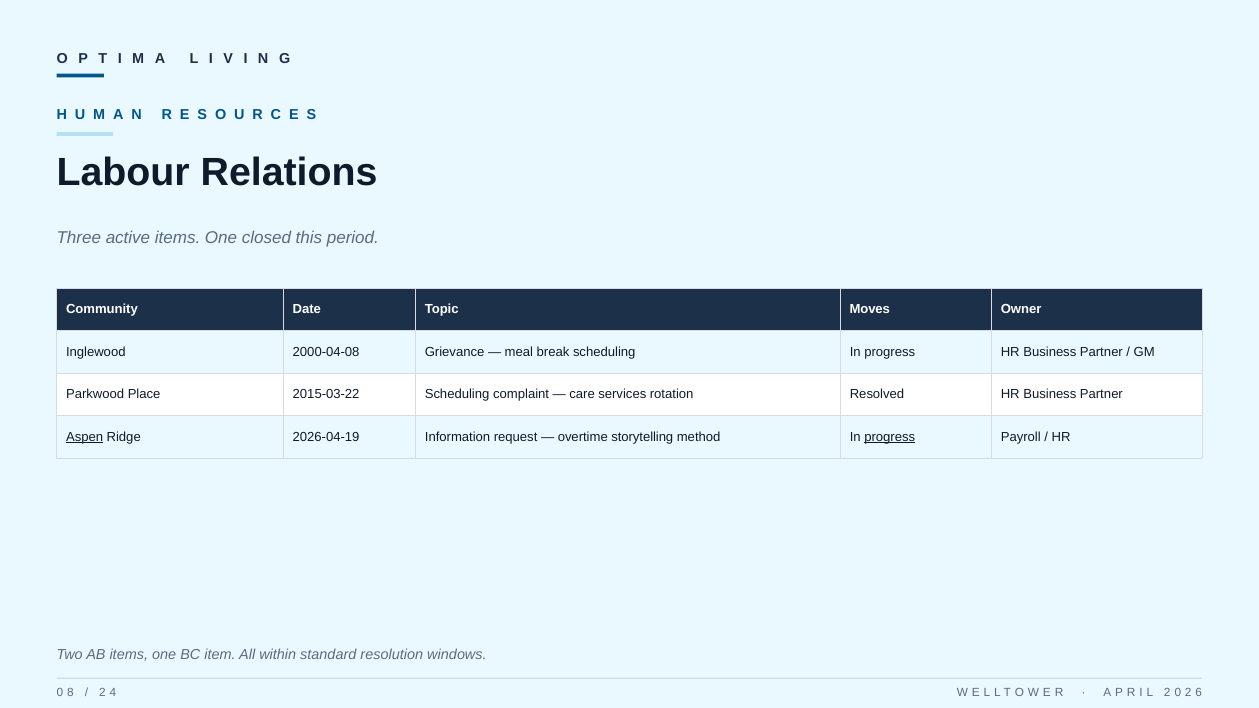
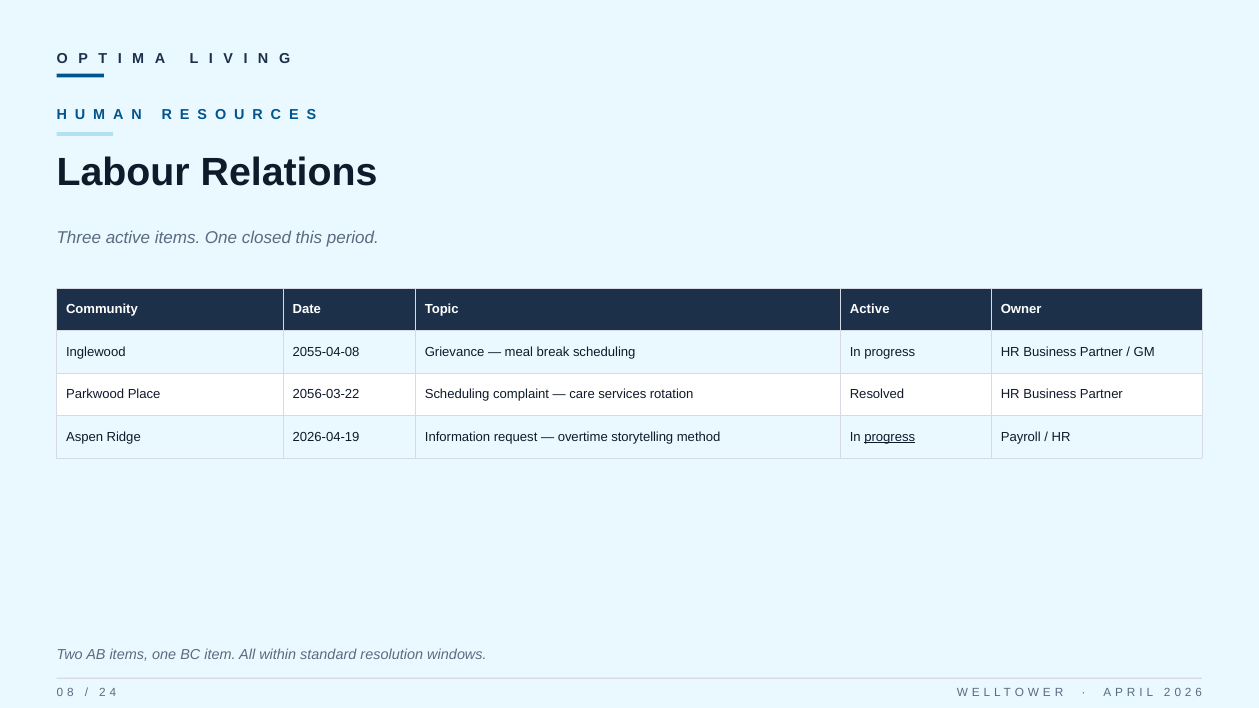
Topic Moves: Moves -> Active (870, 309)
2000-04-08: 2000-04-08 -> 2055-04-08 (326, 352)
2015-03-22: 2015-03-22 -> 2056-03-22 (326, 394)
Aspen underline: present -> none (85, 437)
